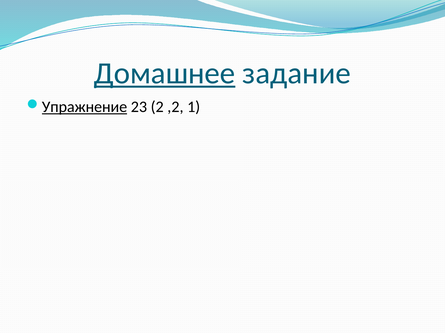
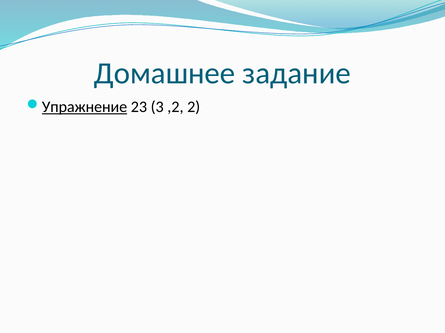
Домашнее underline: present -> none (165, 73)
2: 2 -> 3 (157, 107)
1: 1 -> 2 (194, 107)
